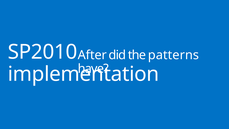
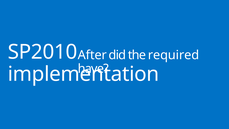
patterns: patterns -> required (174, 55)
